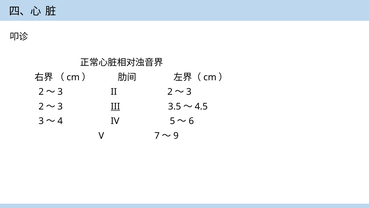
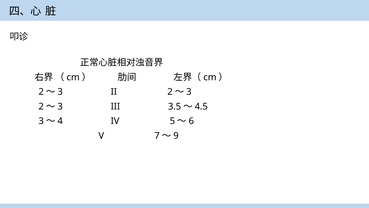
III underline: present -> none (115, 106)
